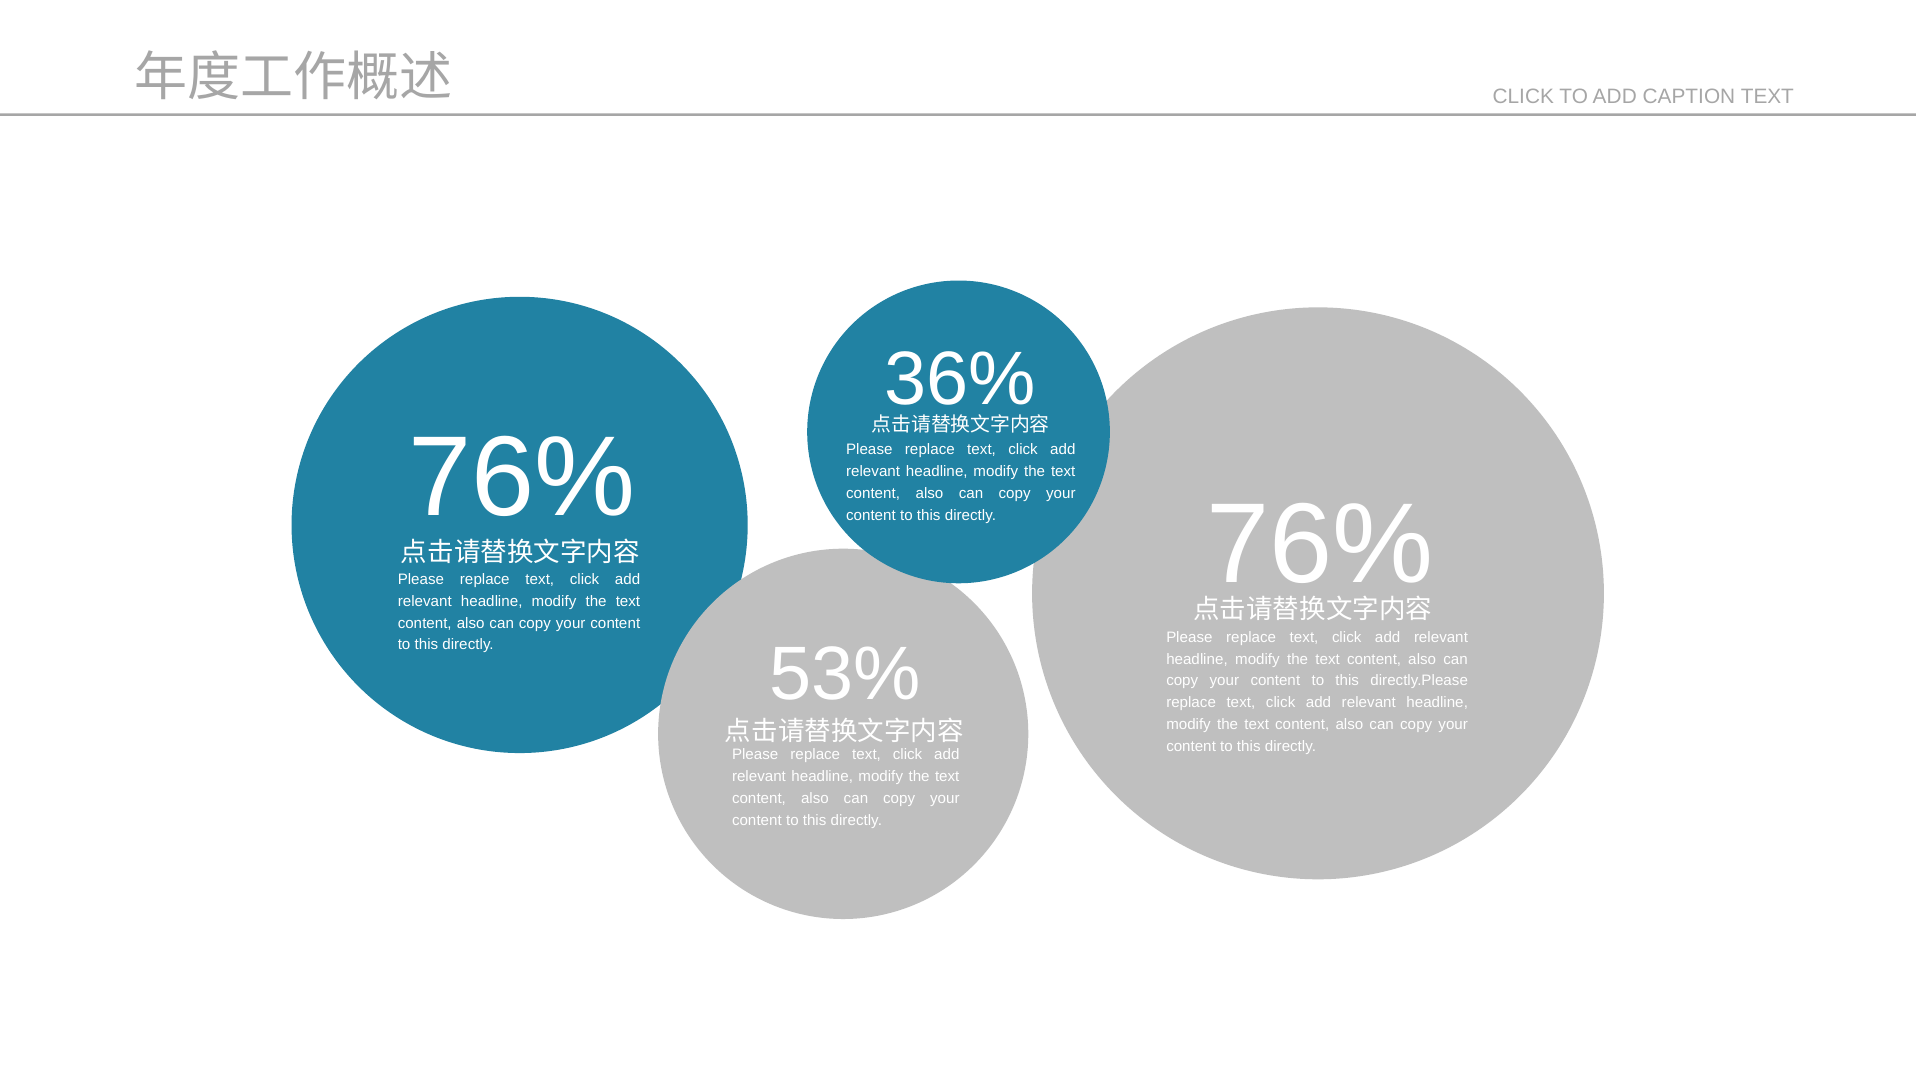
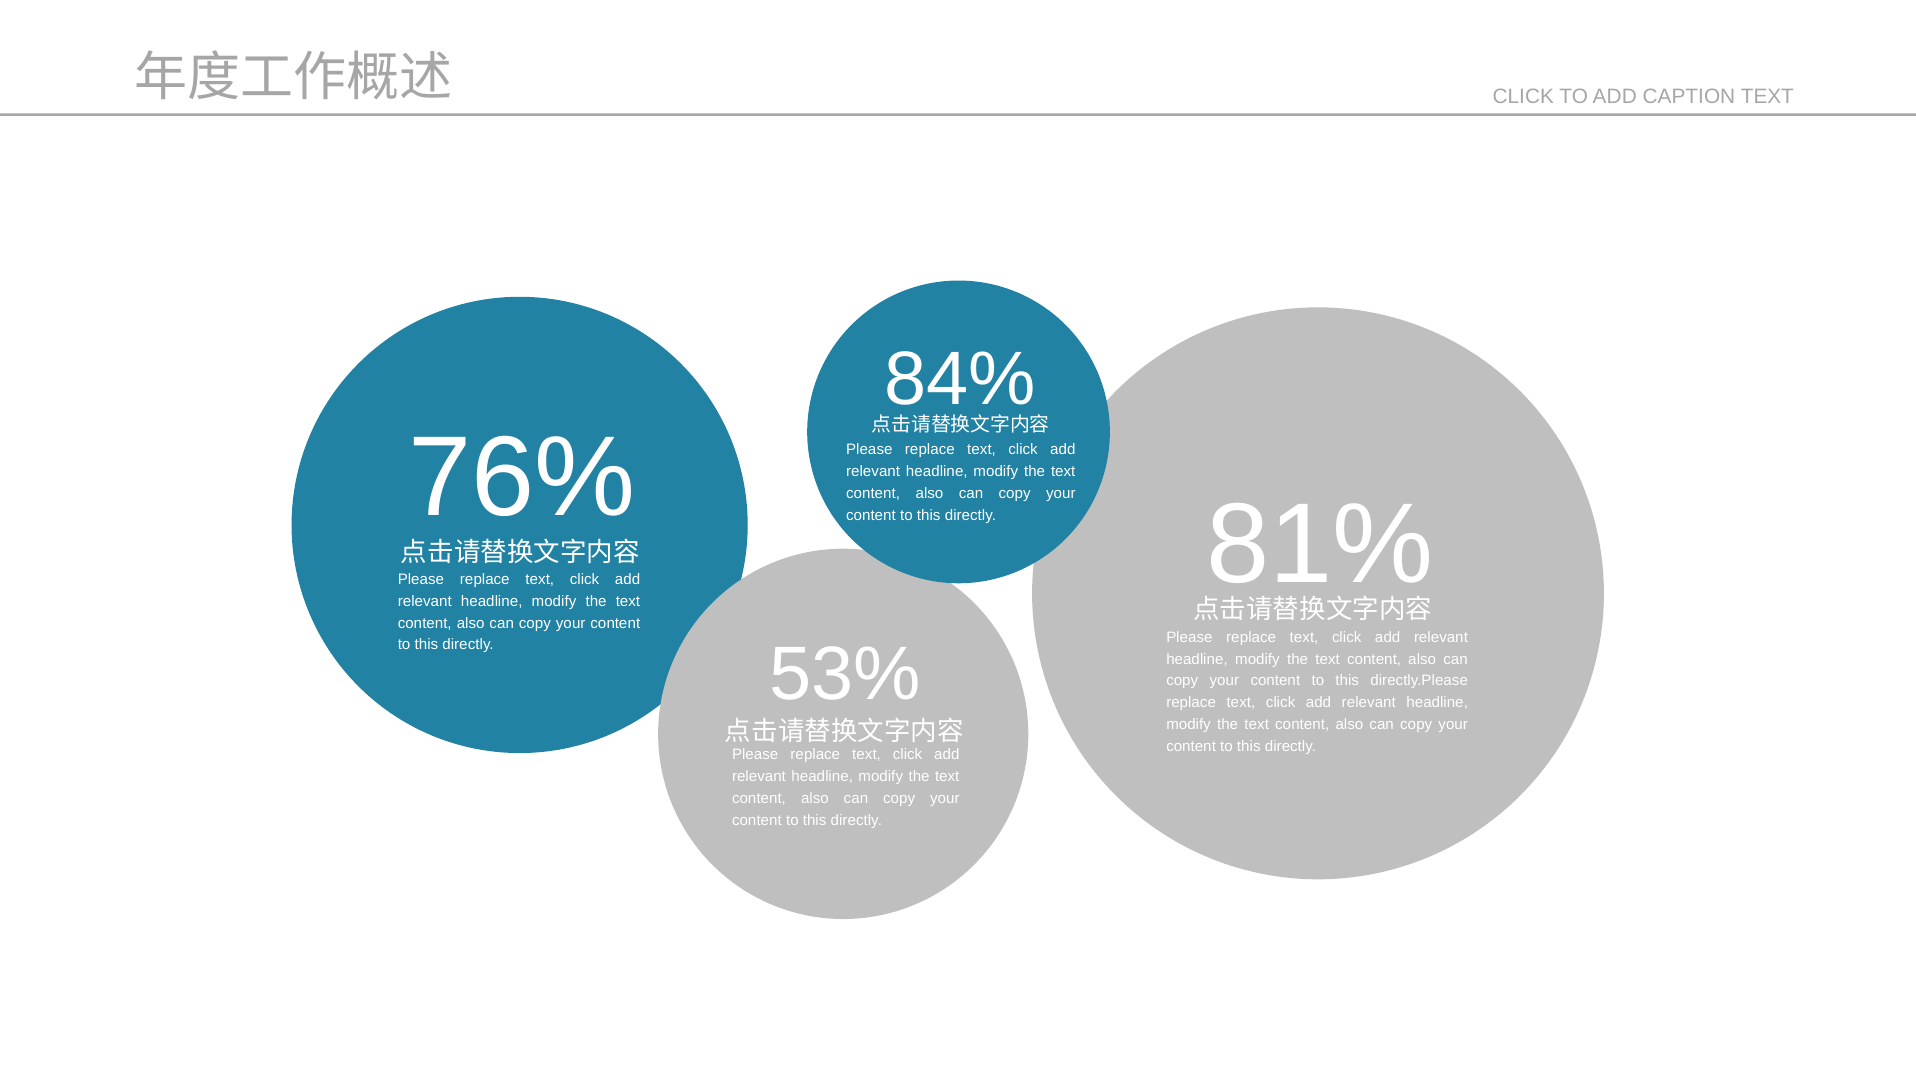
36%: 36% -> 84% (961, 379)
76%: 76% -> 81% (1320, 545)
